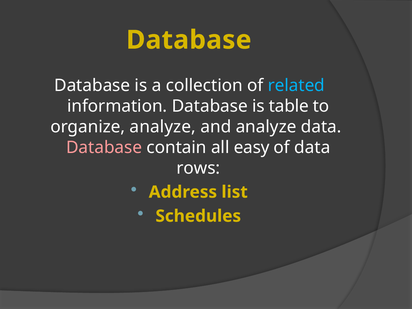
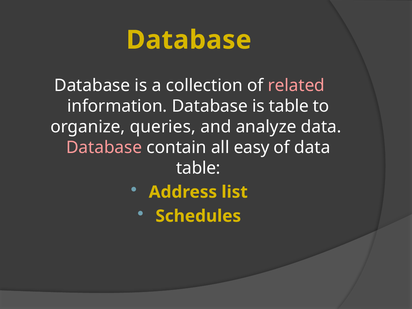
related colour: light blue -> pink (296, 86)
organize analyze: analyze -> queries (163, 127)
rows: rows -> table (198, 168)
